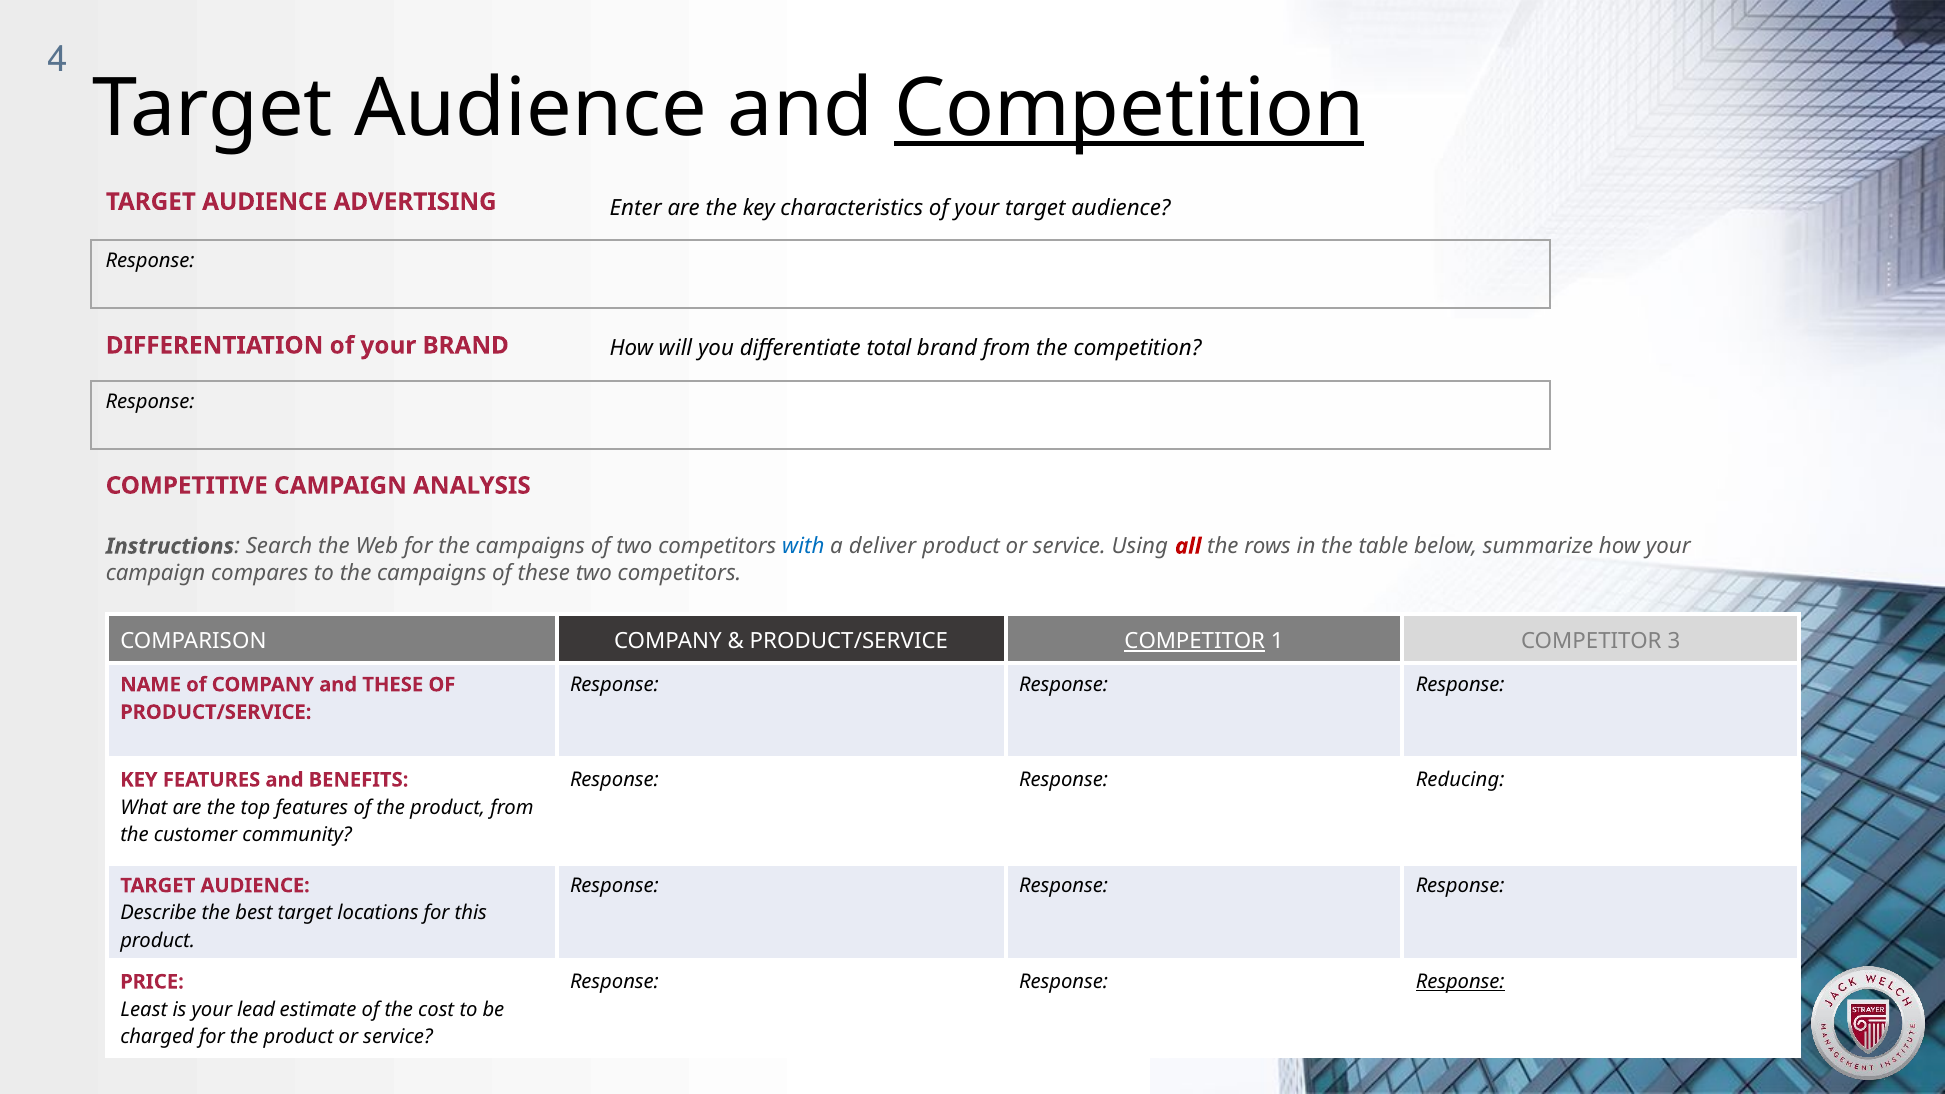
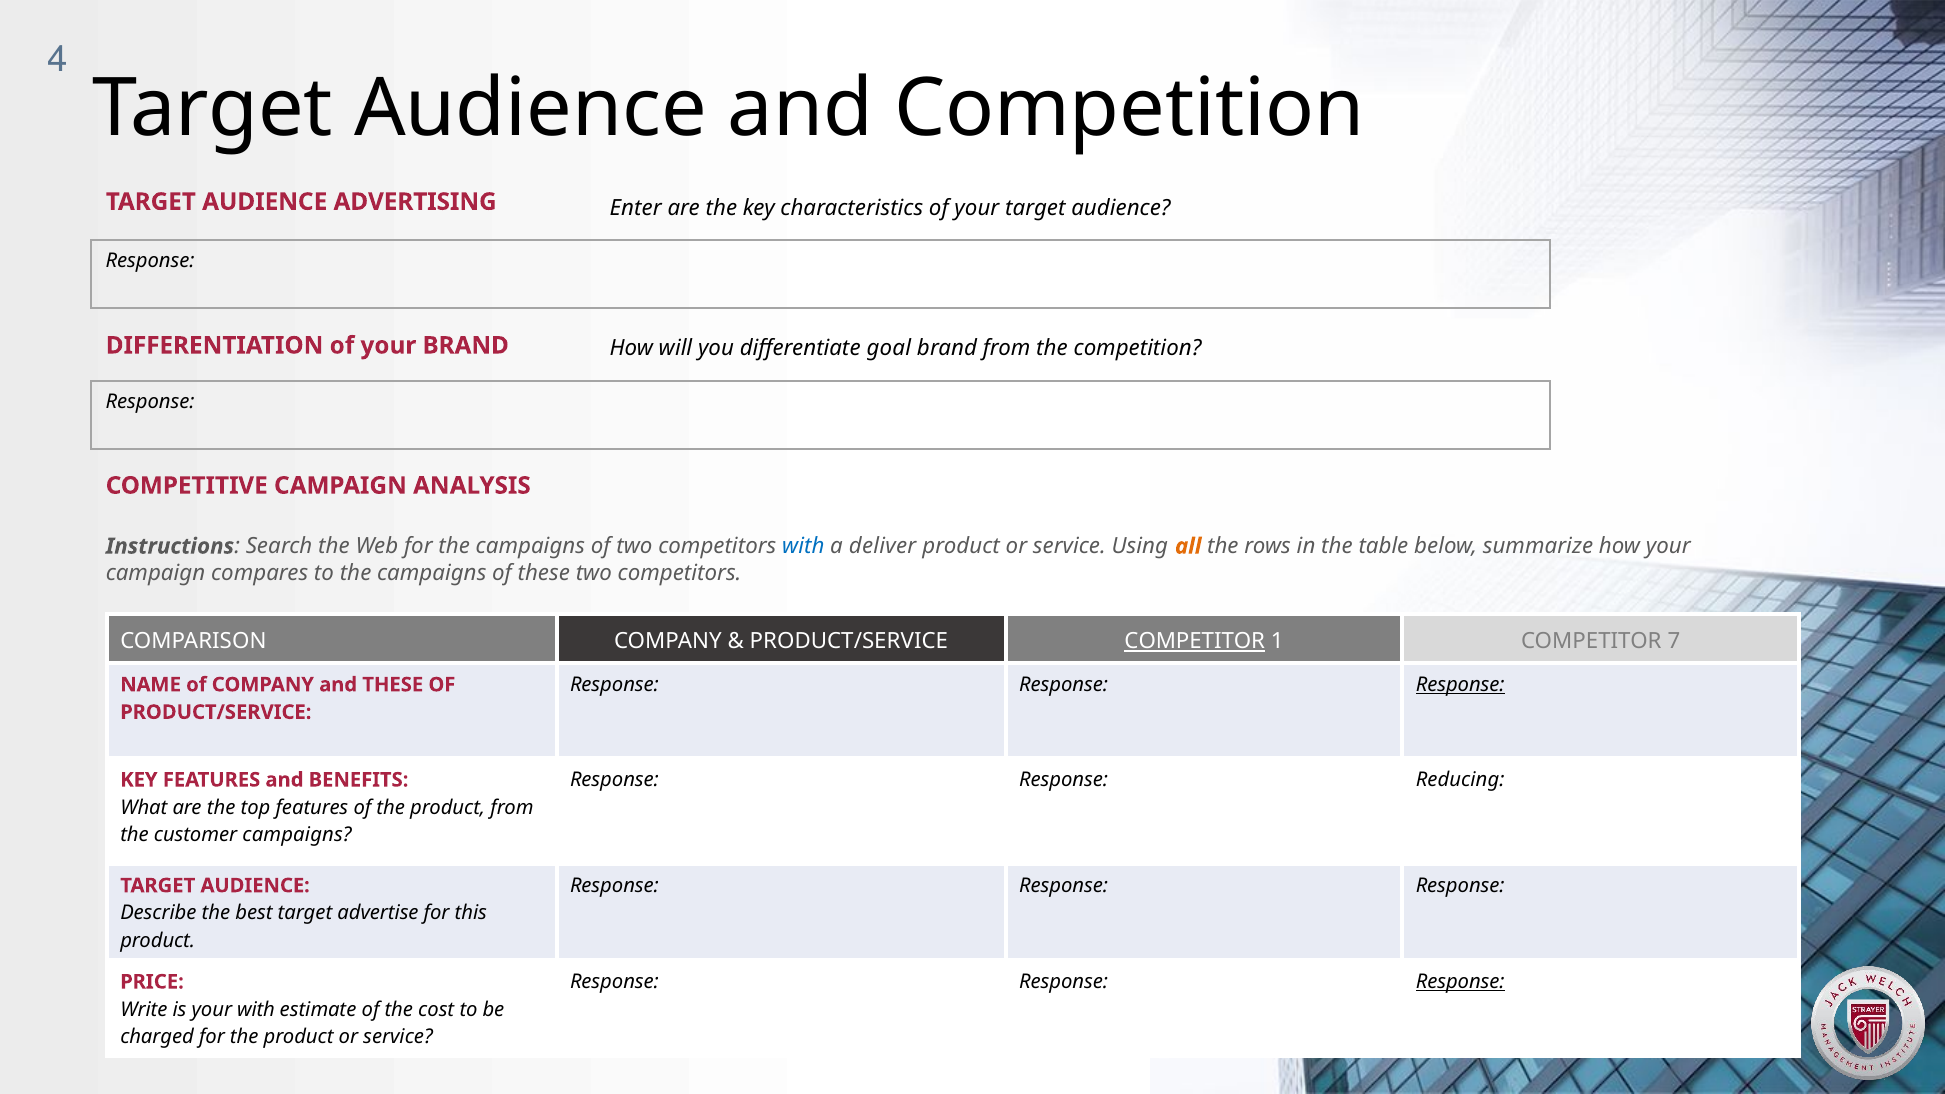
Competition underline: present -> none (1129, 109)
total: total -> goal (889, 348)
all colour: red -> orange (1188, 546)
3: 3 -> 7 (1674, 641)
Response underline: none -> present (1460, 685)
customer community: community -> campaigns (297, 835)
locations: locations -> advertise (378, 913)
Least: Least -> Write (144, 1009)
your lead: lead -> with (256, 1009)
